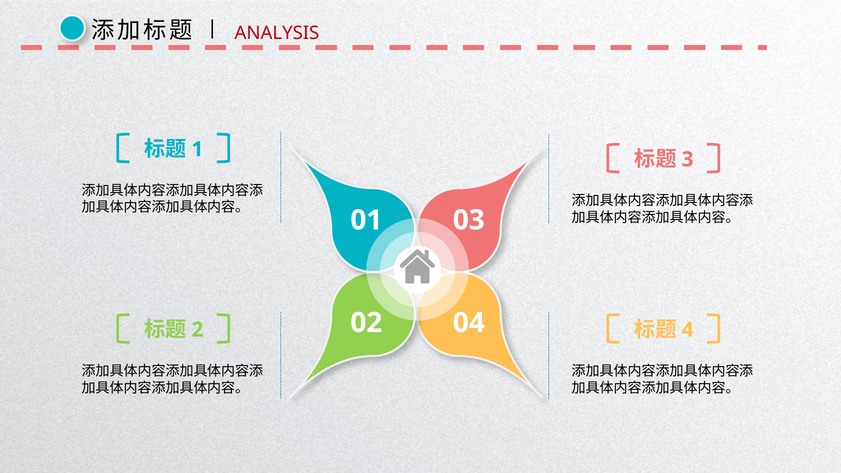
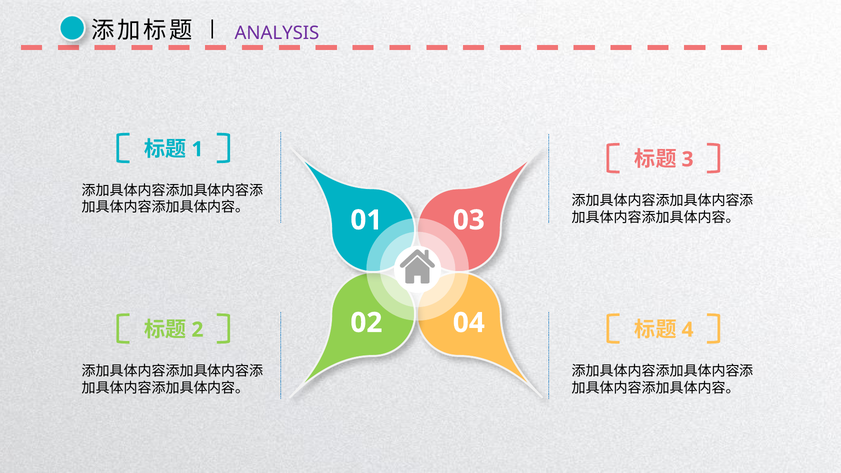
ANALYSIS colour: red -> purple (277, 33)
